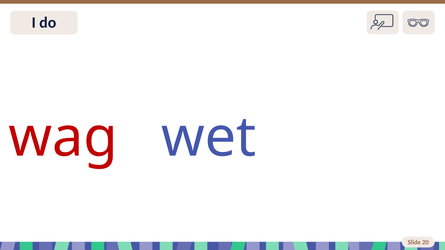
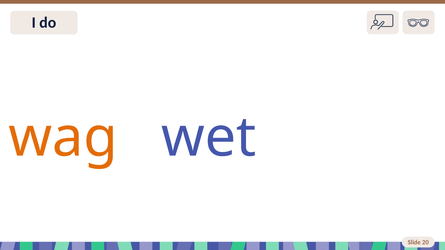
wag colour: red -> orange (63, 138)
